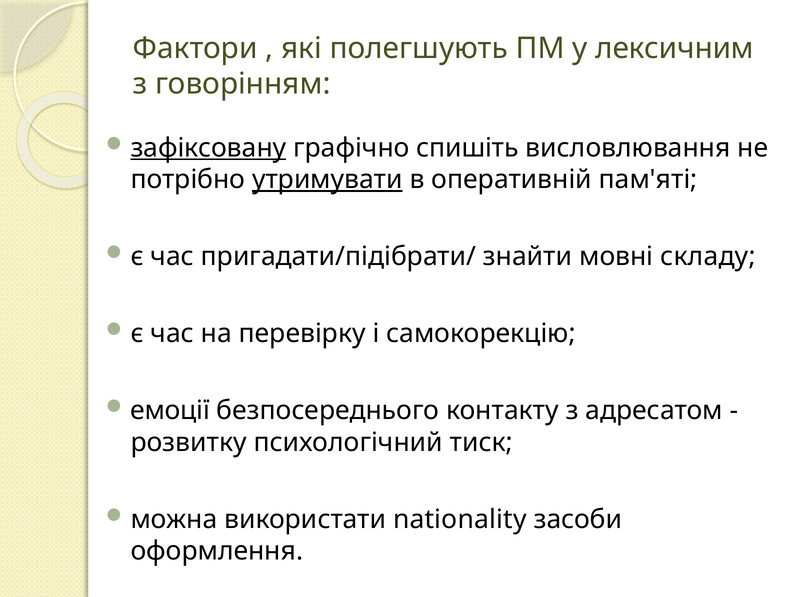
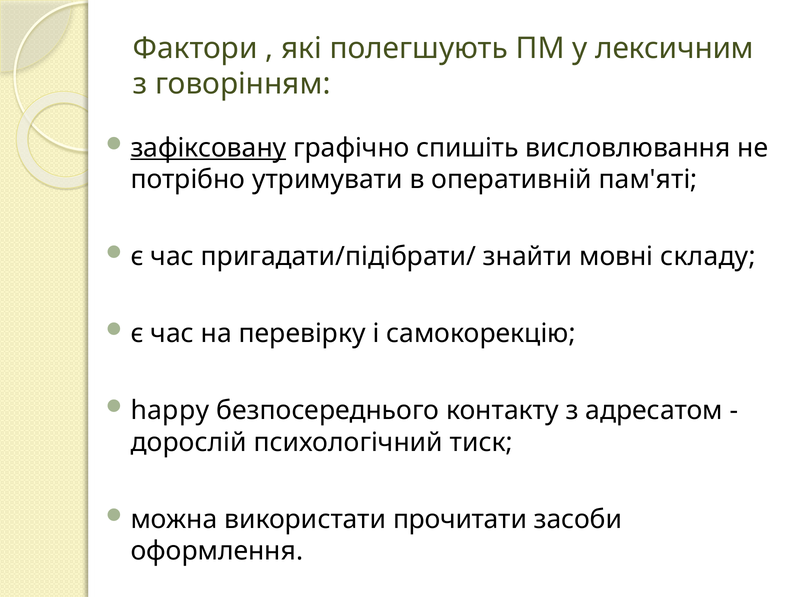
утримувати underline: present -> none (327, 180)
емоції: емоції -> happy (170, 410)
розвитку: розвитку -> дорослій (189, 442)
nationality: nationality -> прочитати (460, 519)
